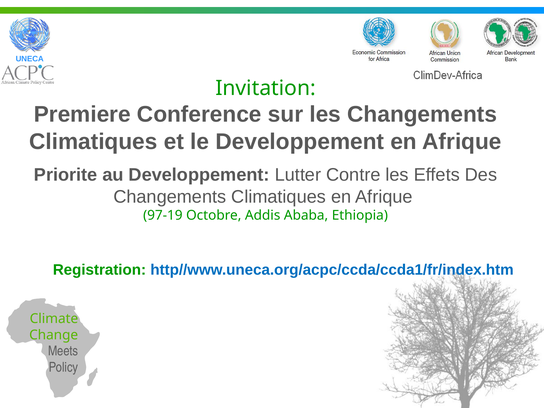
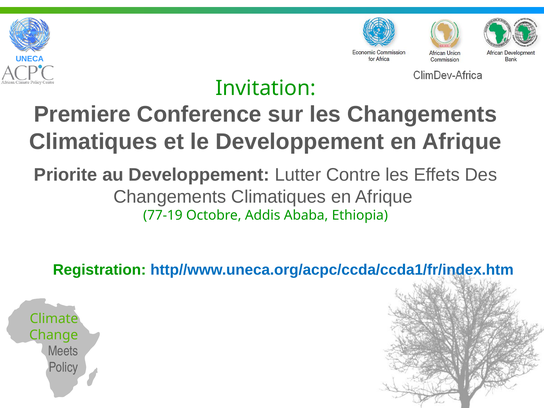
97-19: 97-19 -> 77-19 (163, 215)
